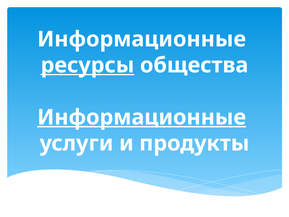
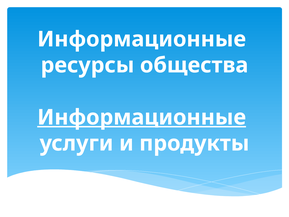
ресурсы underline: present -> none (87, 65)
